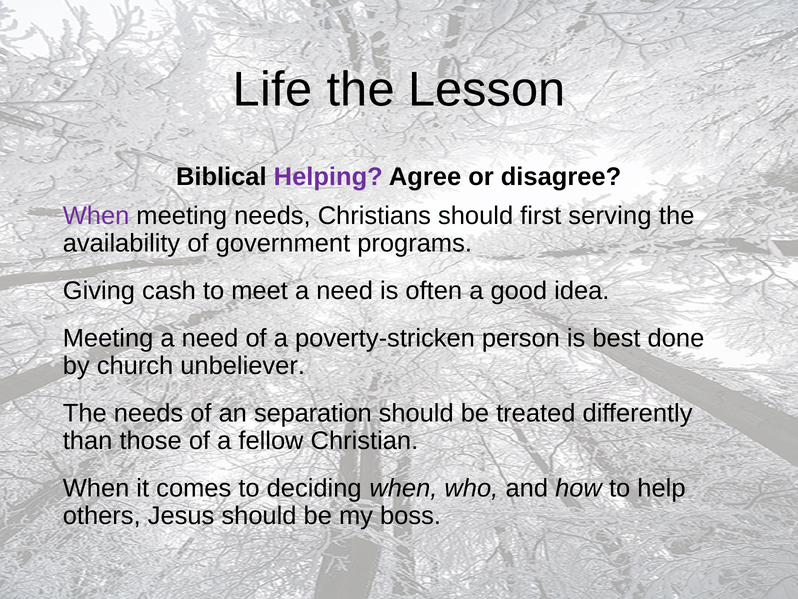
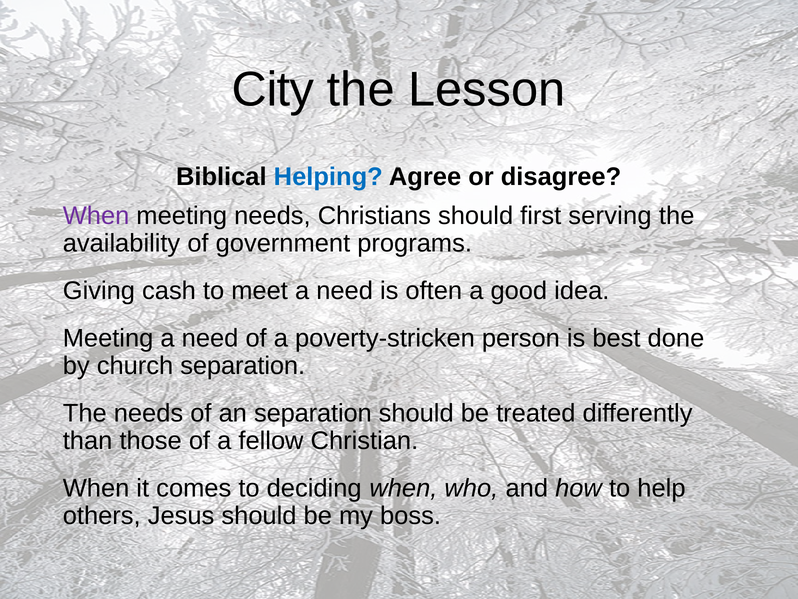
Life: Life -> City (273, 89)
Helping colour: purple -> blue (328, 177)
church unbeliever: unbeliever -> separation (243, 366)
